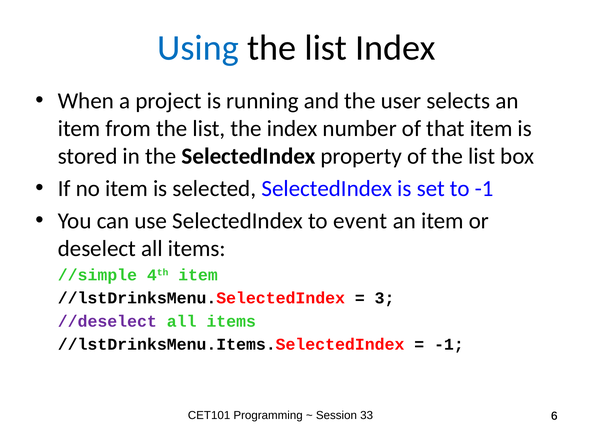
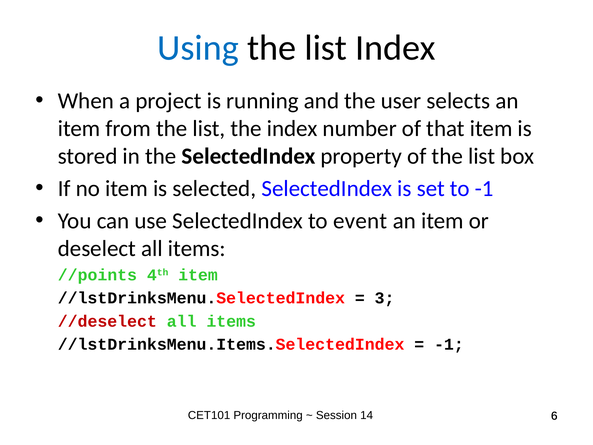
//simple: //simple -> //points (97, 275)
//deselect colour: purple -> red (107, 321)
33: 33 -> 14 (367, 415)
